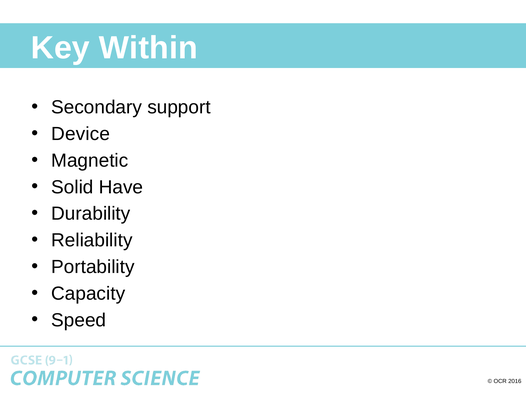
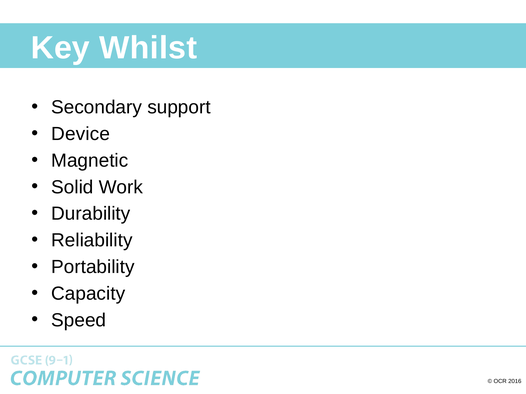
Within: Within -> Whilst (148, 48)
Have: Have -> Work (121, 187)
